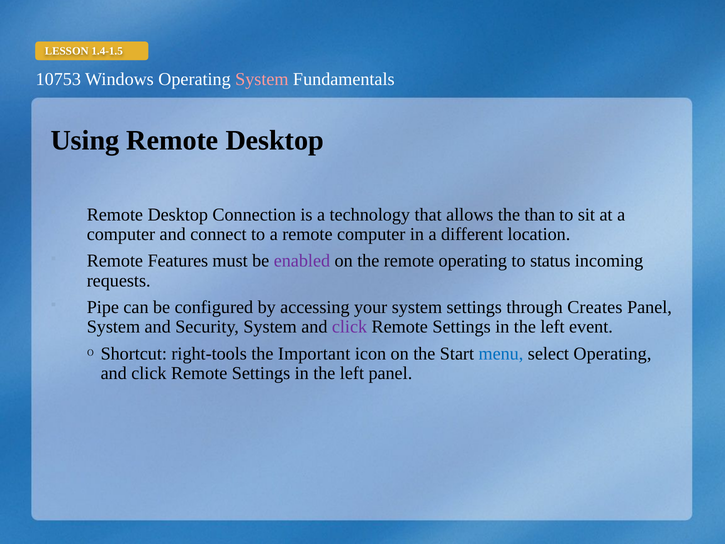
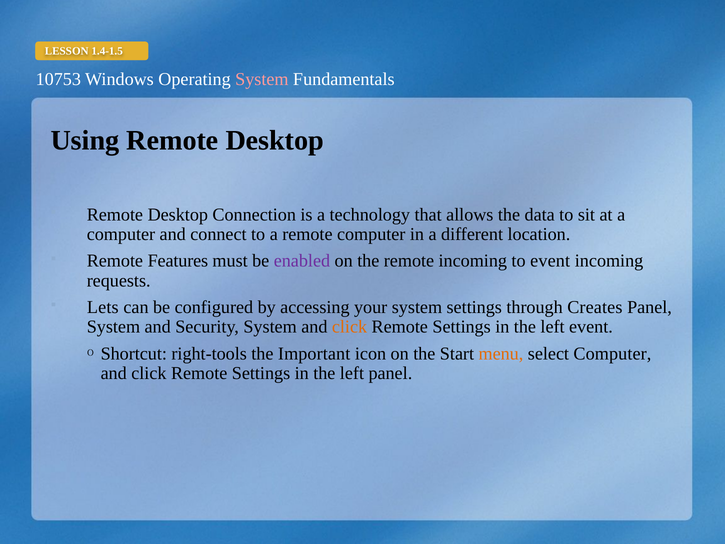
than: than -> data (540, 214)
remote operating: operating -> incoming (473, 261)
to status: status -> event (550, 261)
Pipe: Pipe -> Lets (103, 307)
click colour: purple -> orange (350, 327)
menu colour: blue -> orange (501, 354)
select Operating: Operating -> Computer (612, 354)
